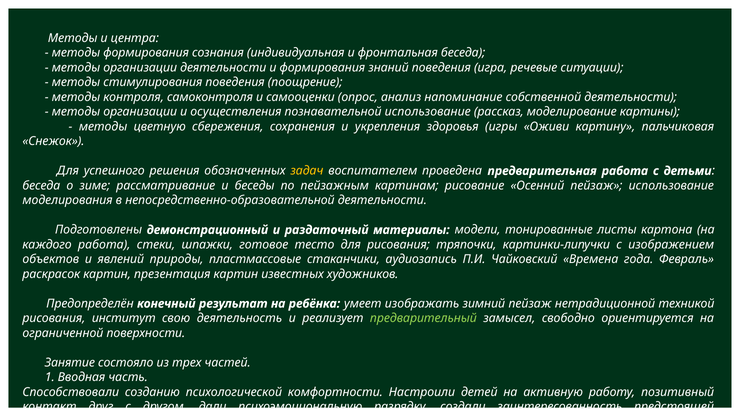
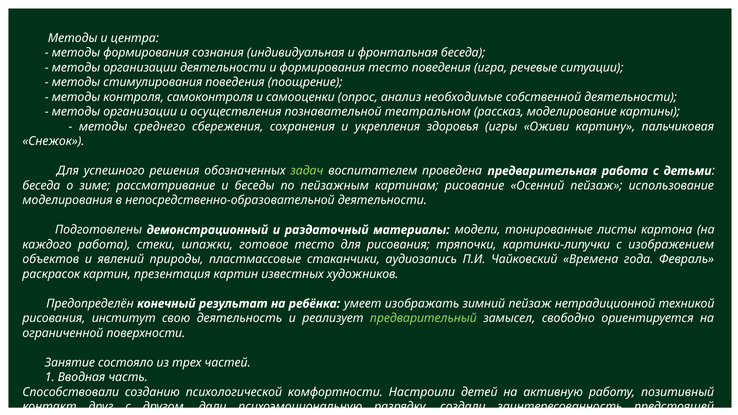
формирования знаний: знаний -> тесто (388, 68)
напоминание: напоминание -> необходимые (463, 97)
познавательной использование: использование -> театральном (428, 112)
цветную: цветную -> среднего (160, 127)
задач colour: yellow -> light green (307, 171)
